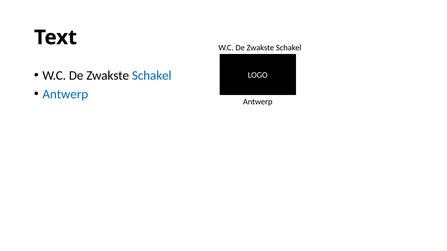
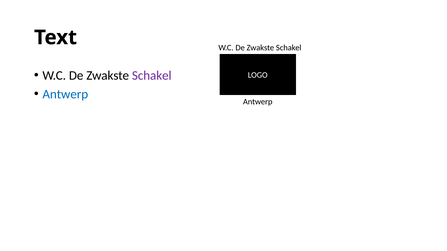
Schakel colour: blue -> purple (152, 76)
